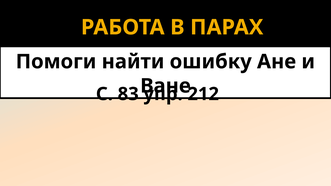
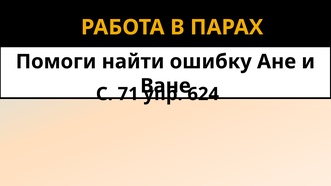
83: 83 -> 71 (128, 94)
212: 212 -> 624 (203, 94)
